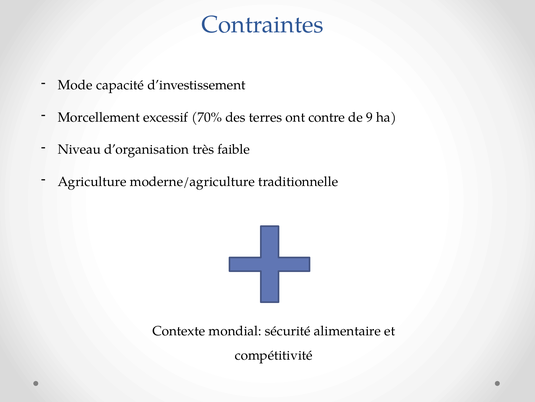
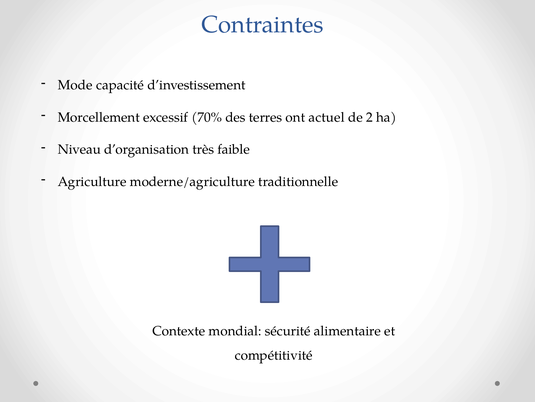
contre: contre -> actuel (327, 117)
9: 9 -> 2 (369, 117)
